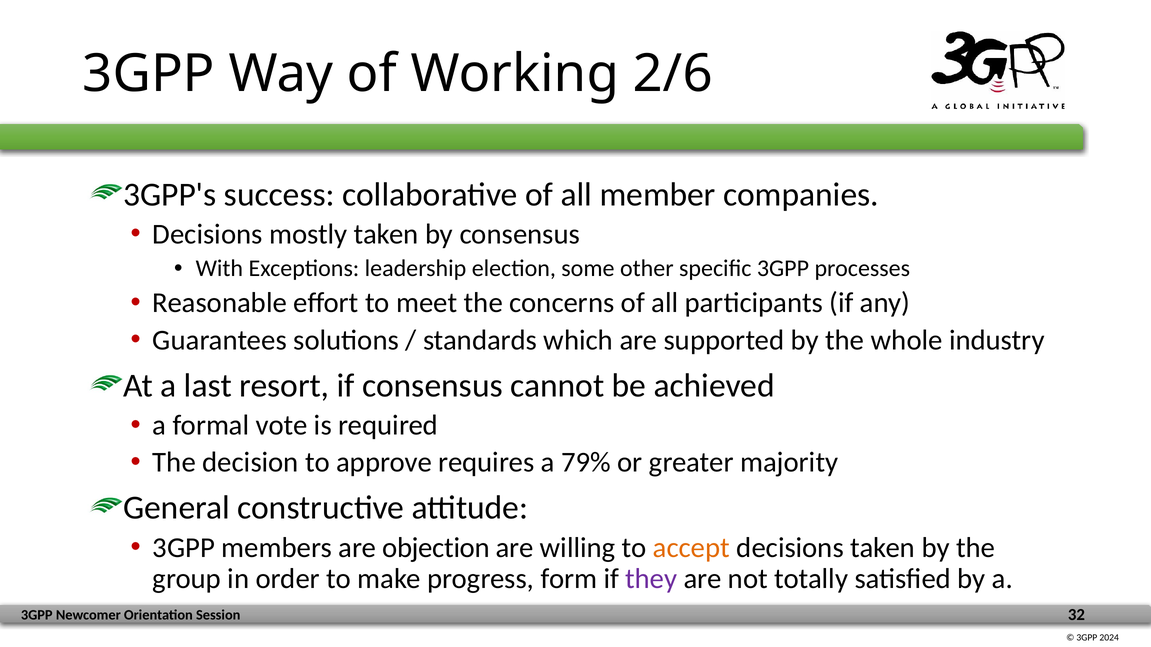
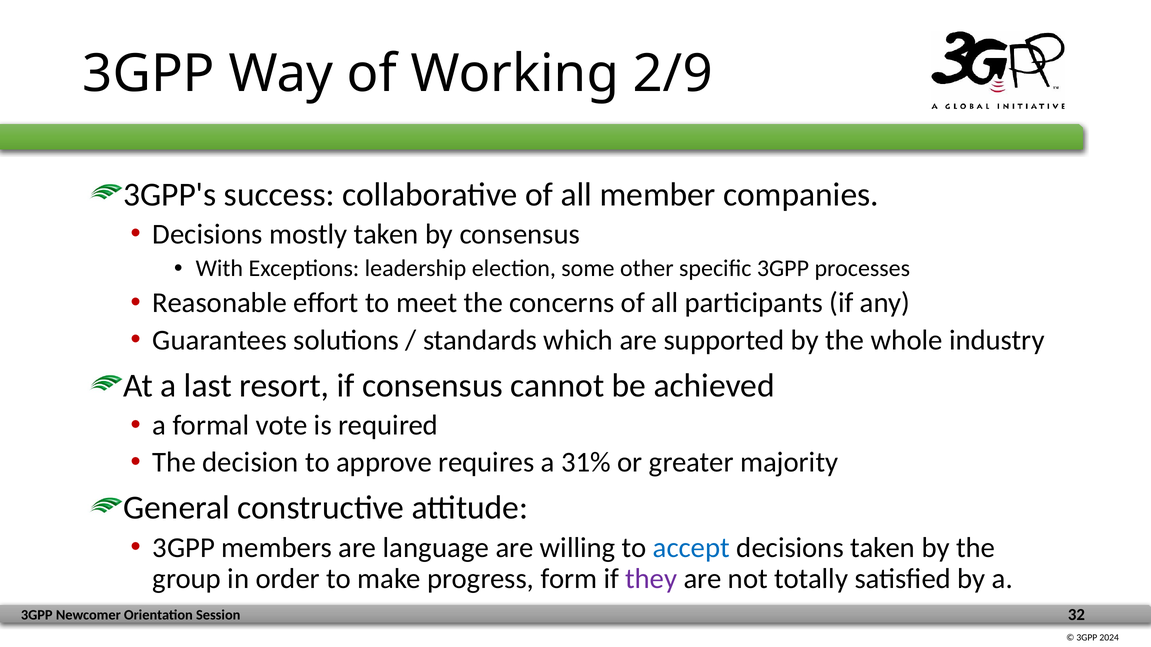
2/6: 2/6 -> 2/9 (673, 74)
79%: 79% -> 31% (586, 463)
objection: objection -> language (436, 548)
accept colour: orange -> blue (691, 548)
